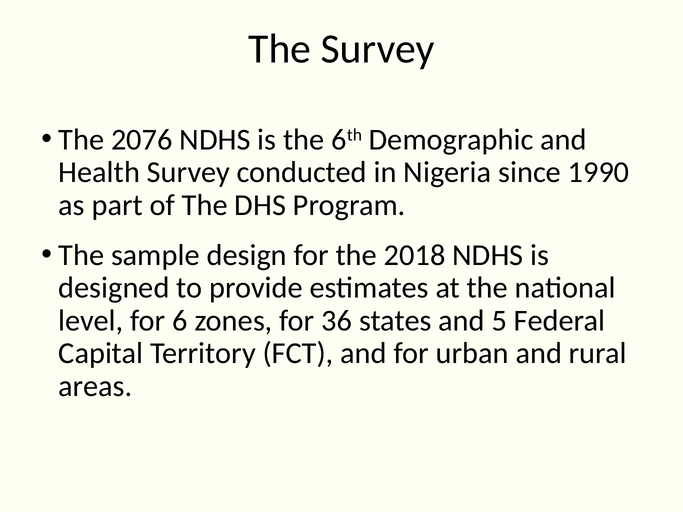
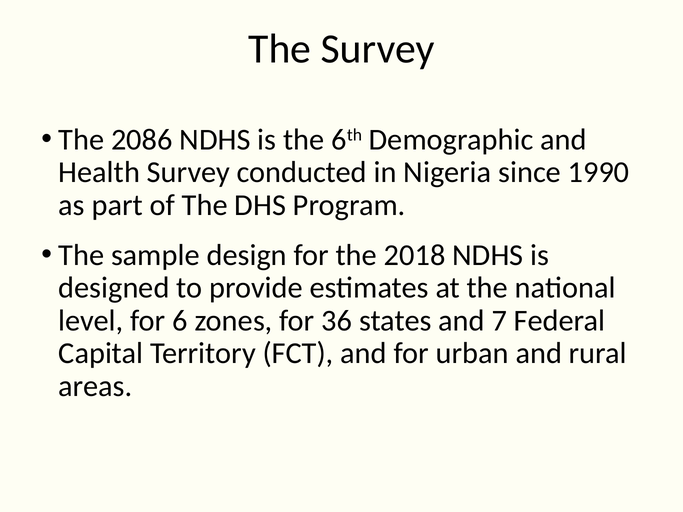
2076: 2076 -> 2086 (142, 140)
5: 5 -> 7 (499, 321)
